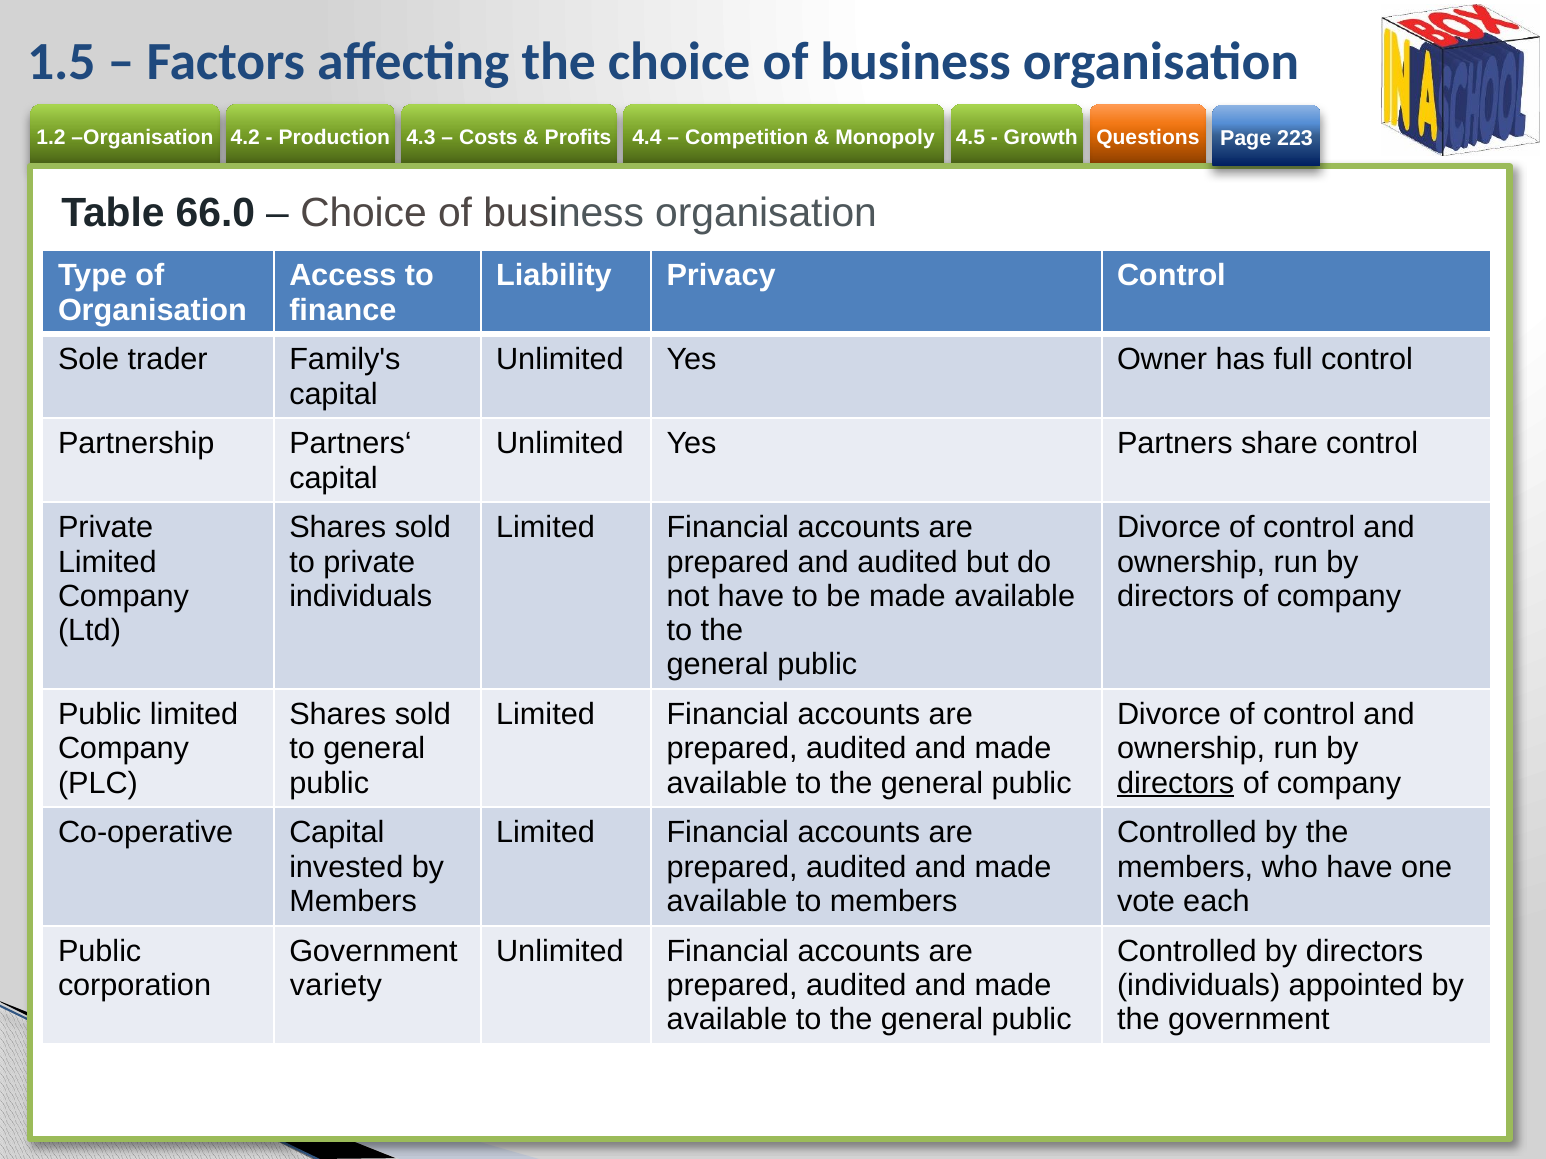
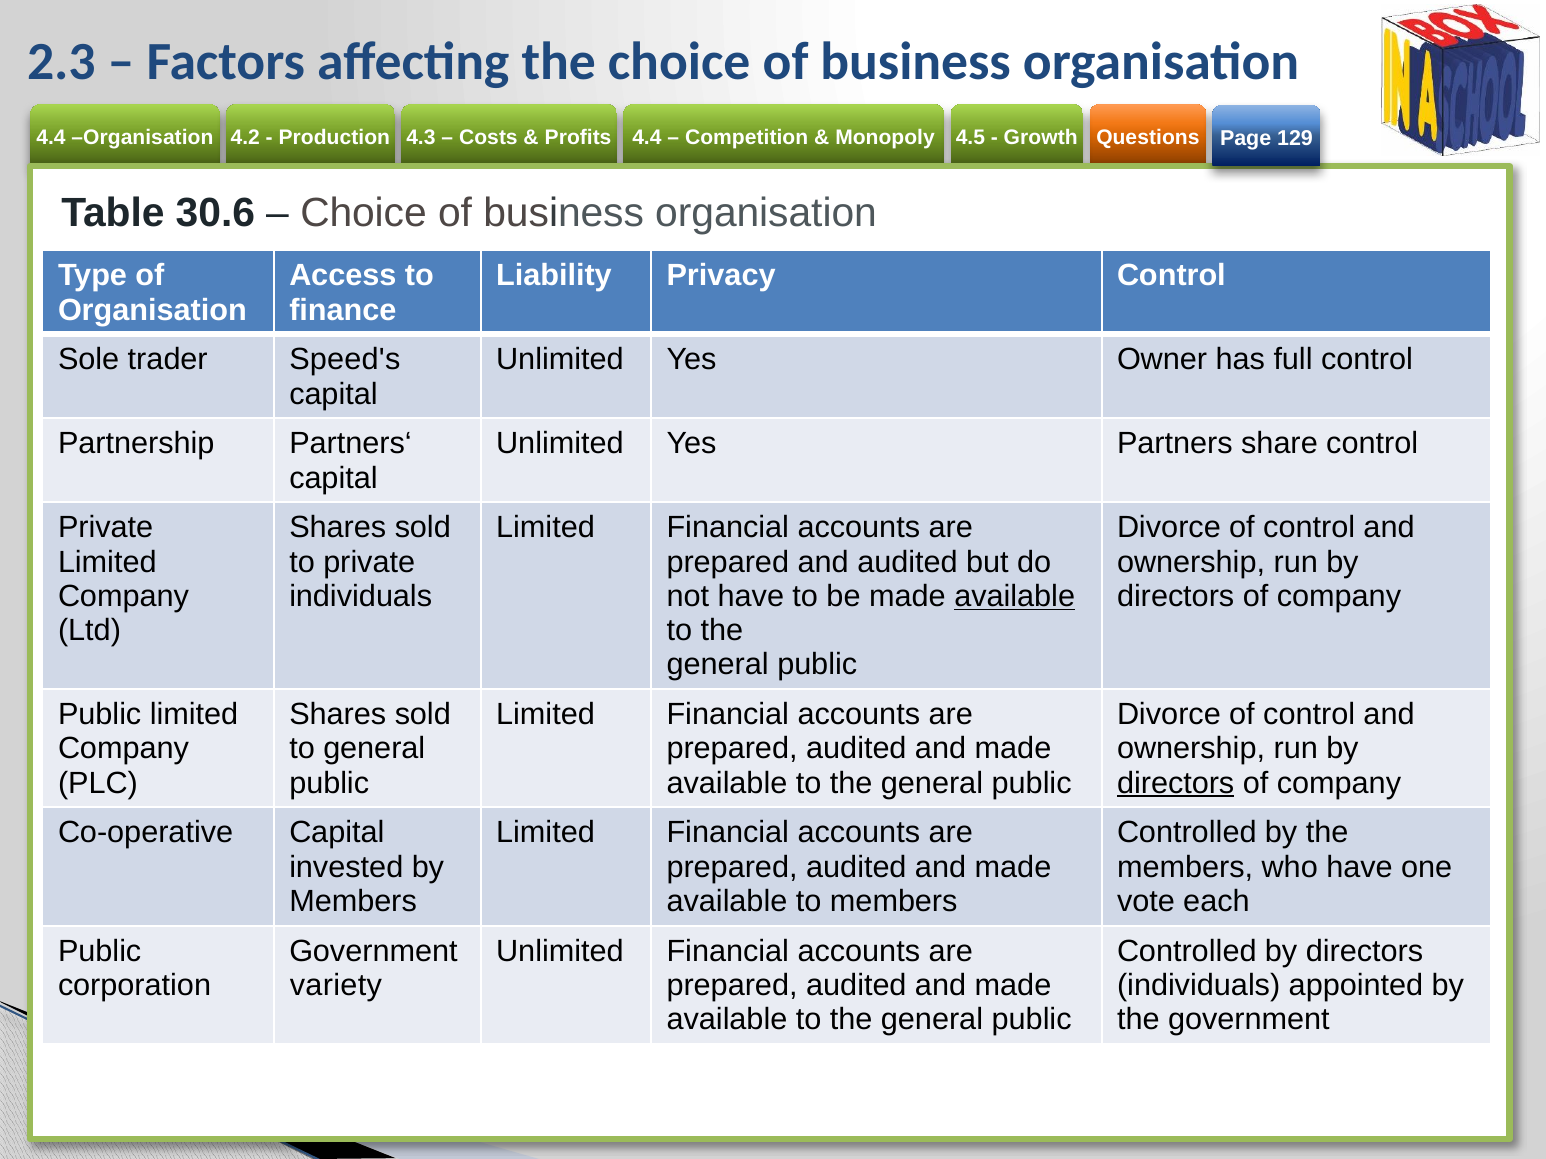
1.5: 1.5 -> 2.3 (61, 62)
1.2: 1.2 -> 4.4 (51, 138)
223: 223 -> 129 (1295, 139)
66.0: 66.0 -> 30.6 (215, 213)
Family's: Family's -> Speed's (345, 360)
available underline: none -> present (1015, 597)
